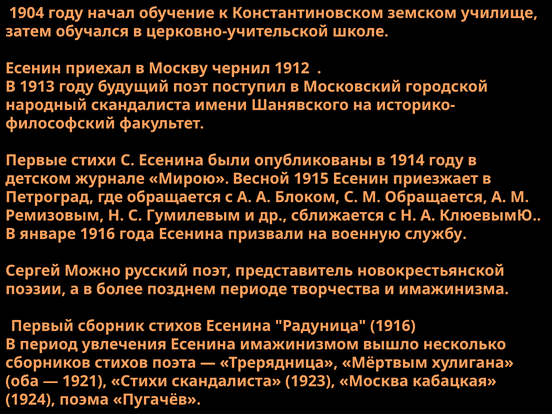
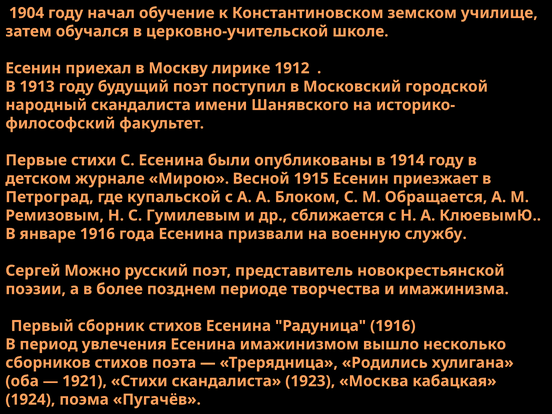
чернил: чернил -> лирике (241, 68)
где обращается: обращается -> купальской (174, 197)
Мёртвым: Мёртвым -> Родились (385, 363)
